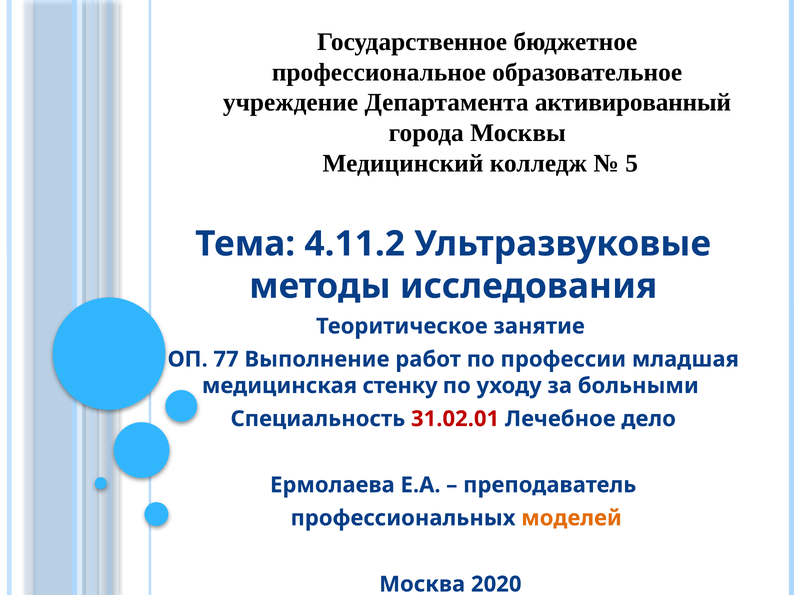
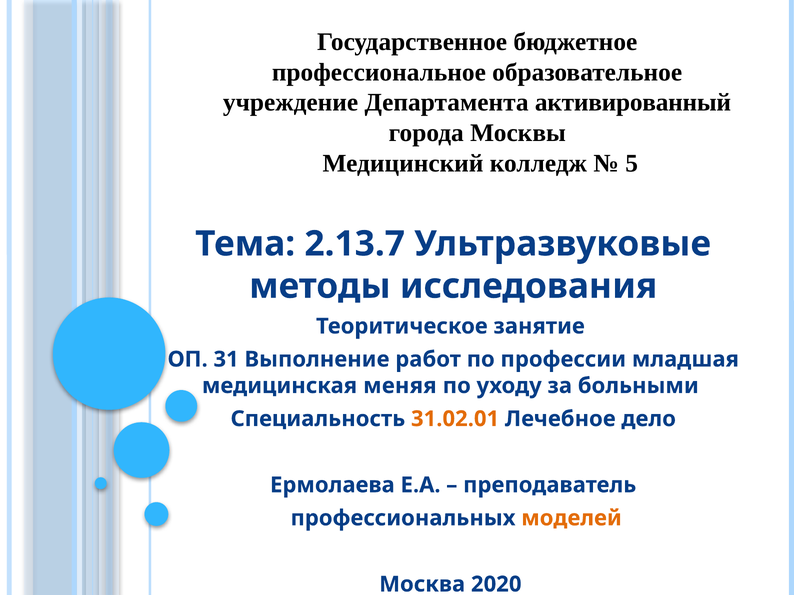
4.11.2: 4.11.2 -> 2.13.7 (355, 244)
77: 77 -> 31 (226, 360)
стенку: стенку -> меняя (400, 386)
31.02.01 colour: red -> orange (455, 419)
